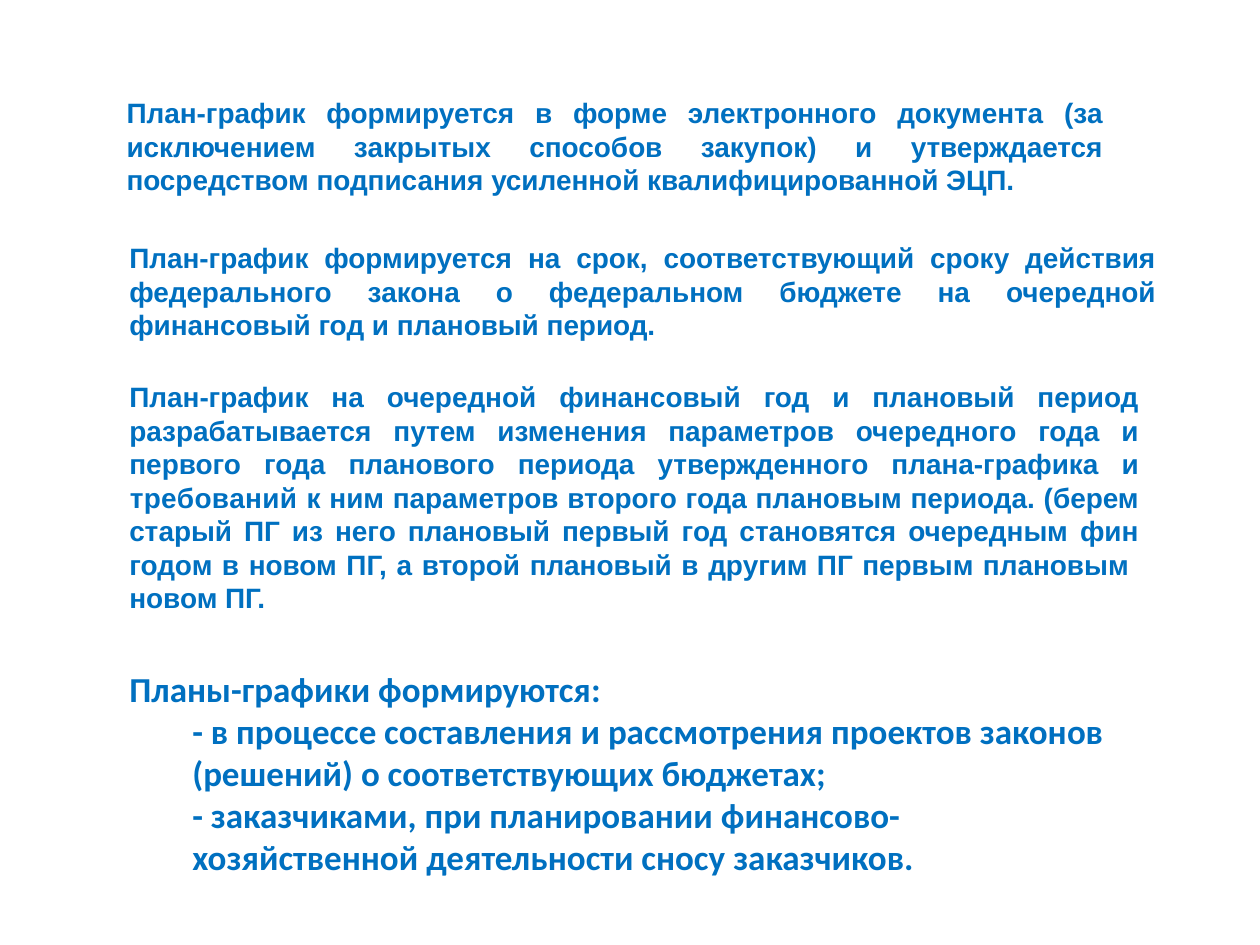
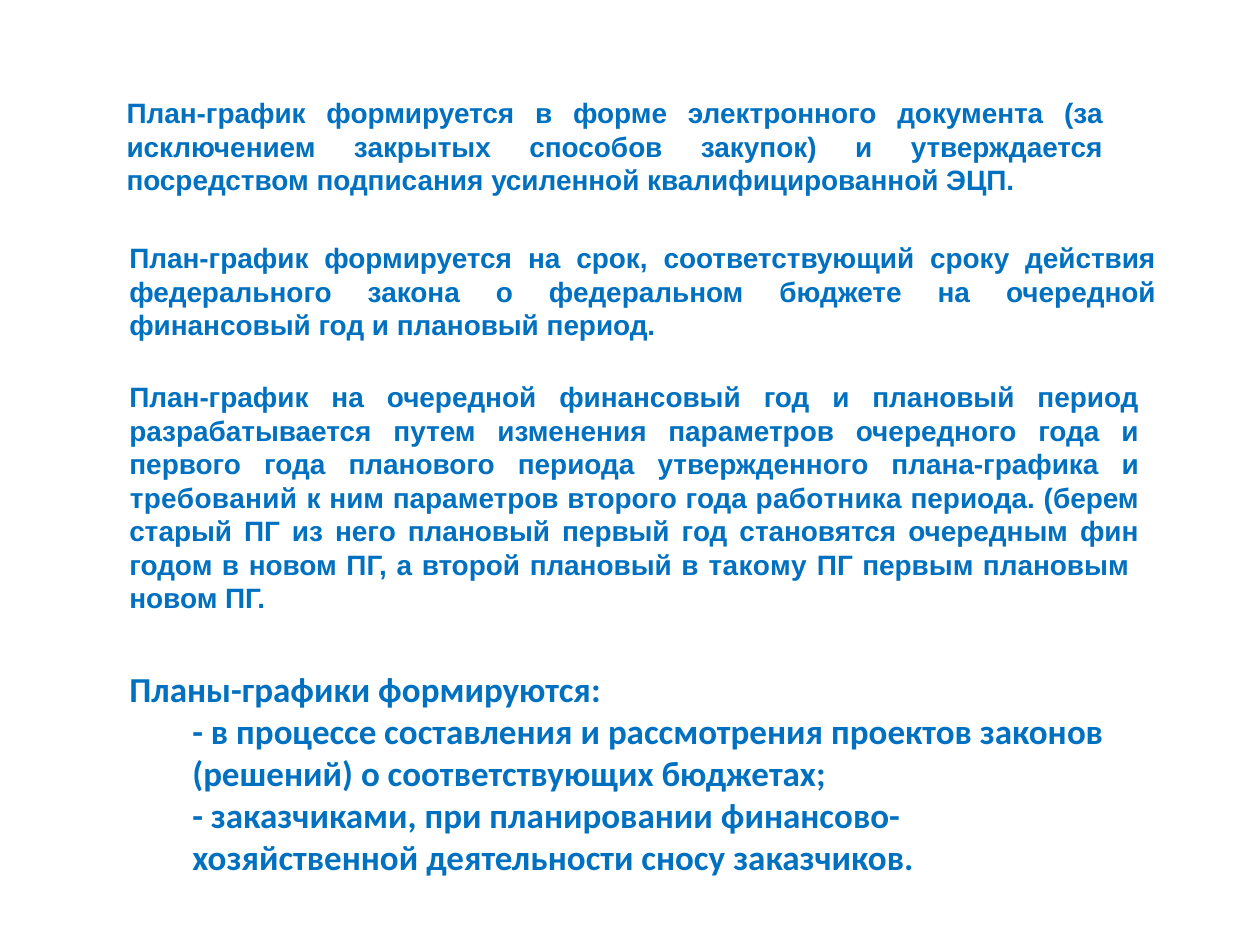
года плановым: плановым -> работника (829, 499)
другим: другим -> такому (758, 566)
